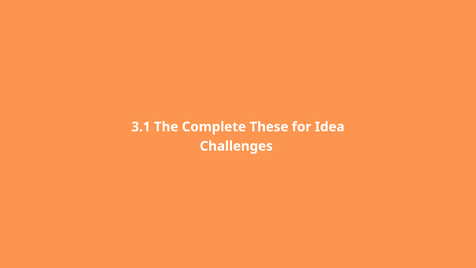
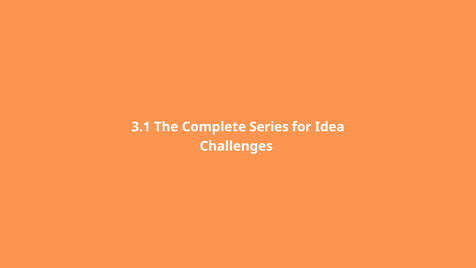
These: These -> Series (269, 127)
